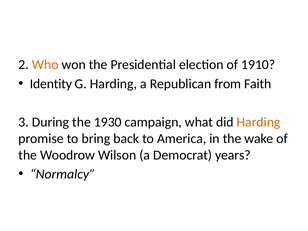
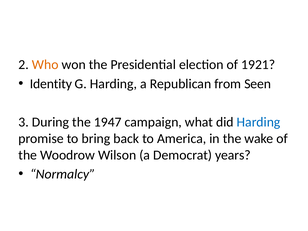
1910: 1910 -> 1921 (258, 65)
Faith: Faith -> Seen (258, 84)
1930: 1930 -> 1947 (108, 122)
Harding colour: orange -> blue (259, 122)
